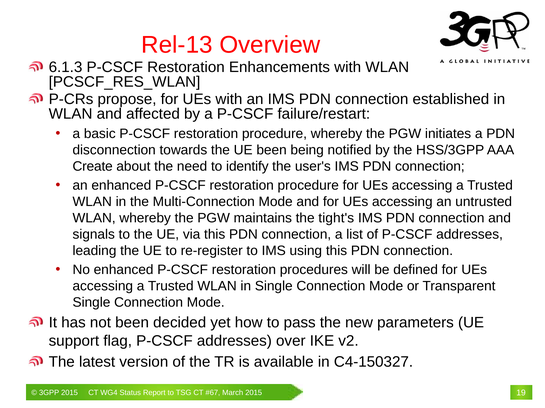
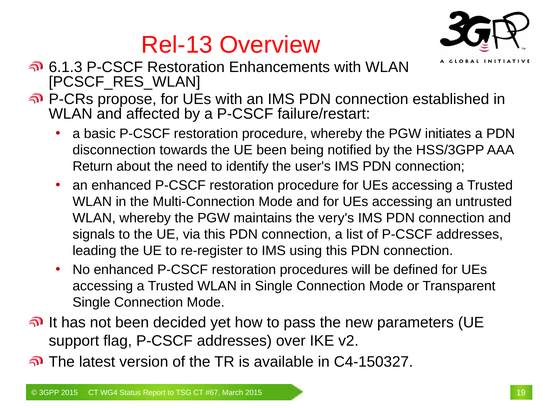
Create: Create -> Return (93, 167)
tight's: tight's -> very's (336, 218)
